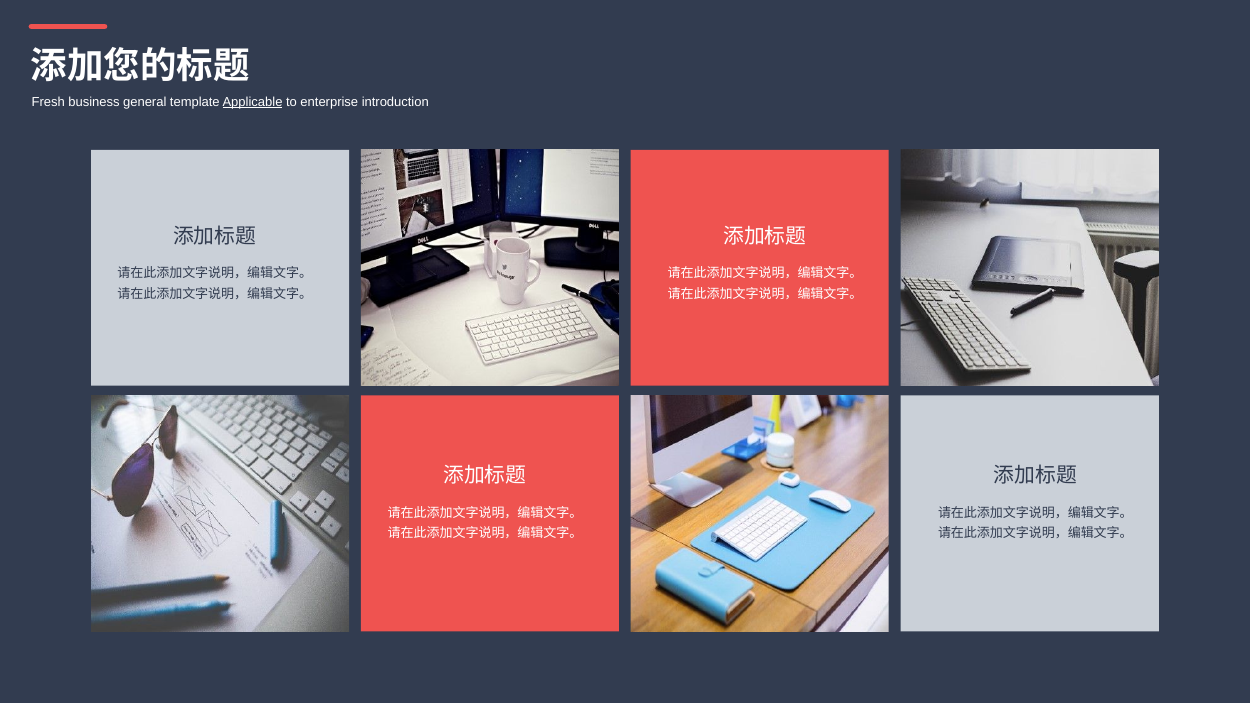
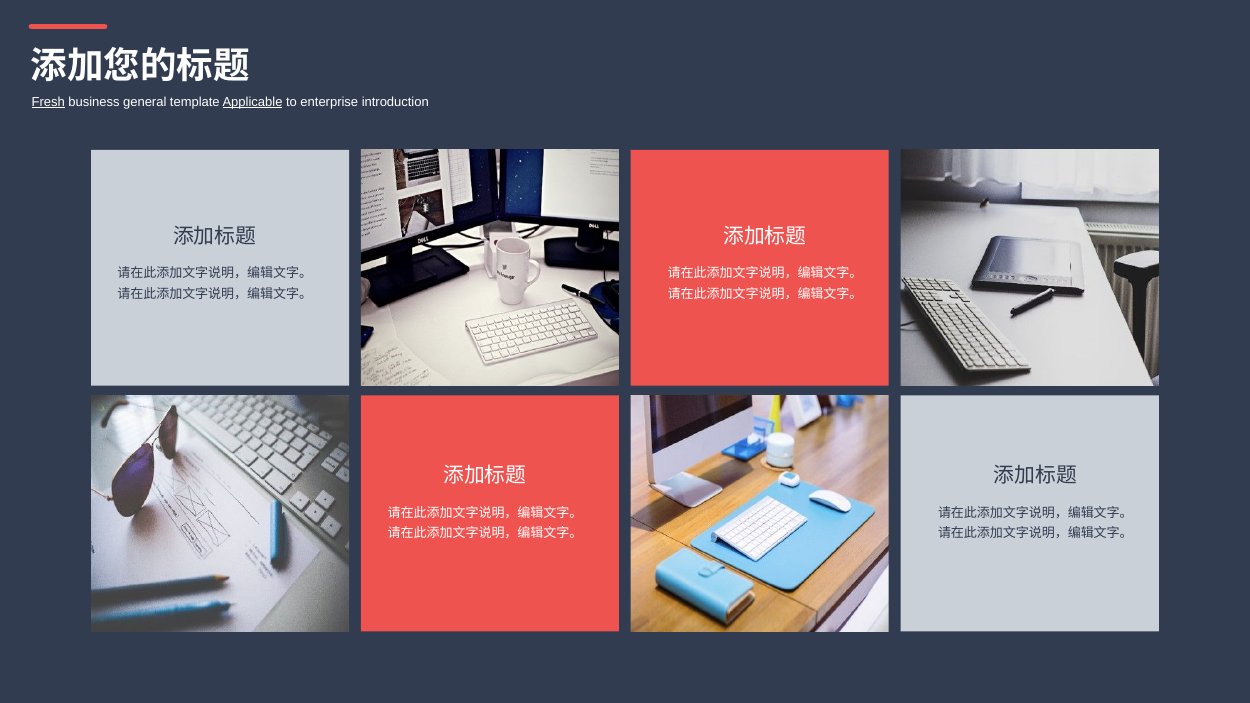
Fresh underline: none -> present (48, 102)
